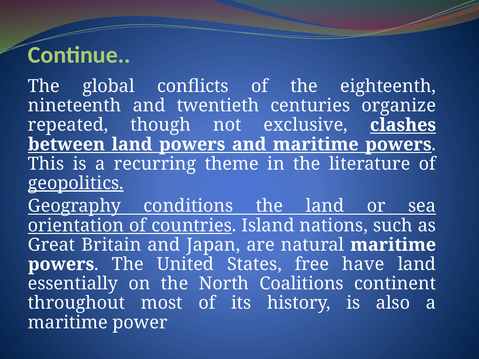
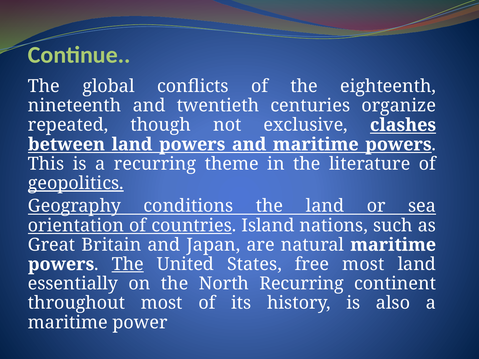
The underline: none -> present (128, 264)
free have: have -> most (363, 264)
North Coalitions: Coalitions -> Recurring (302, 284)
